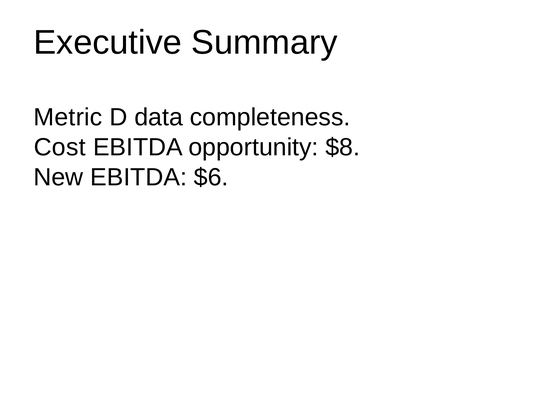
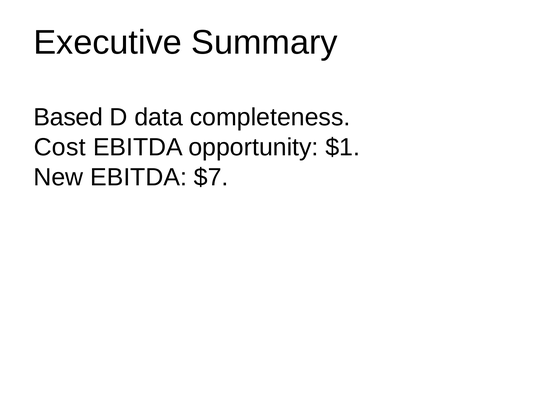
Metric: Metric -> Based (68, 117)
$8: $8 -> $1 (343, 147)
$6: $6 -> $7 (211, 177)
